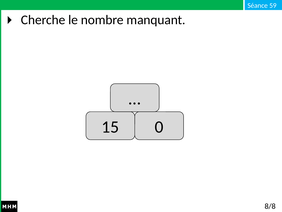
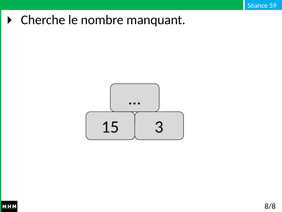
0: 0 -> 3 (159, 127)
